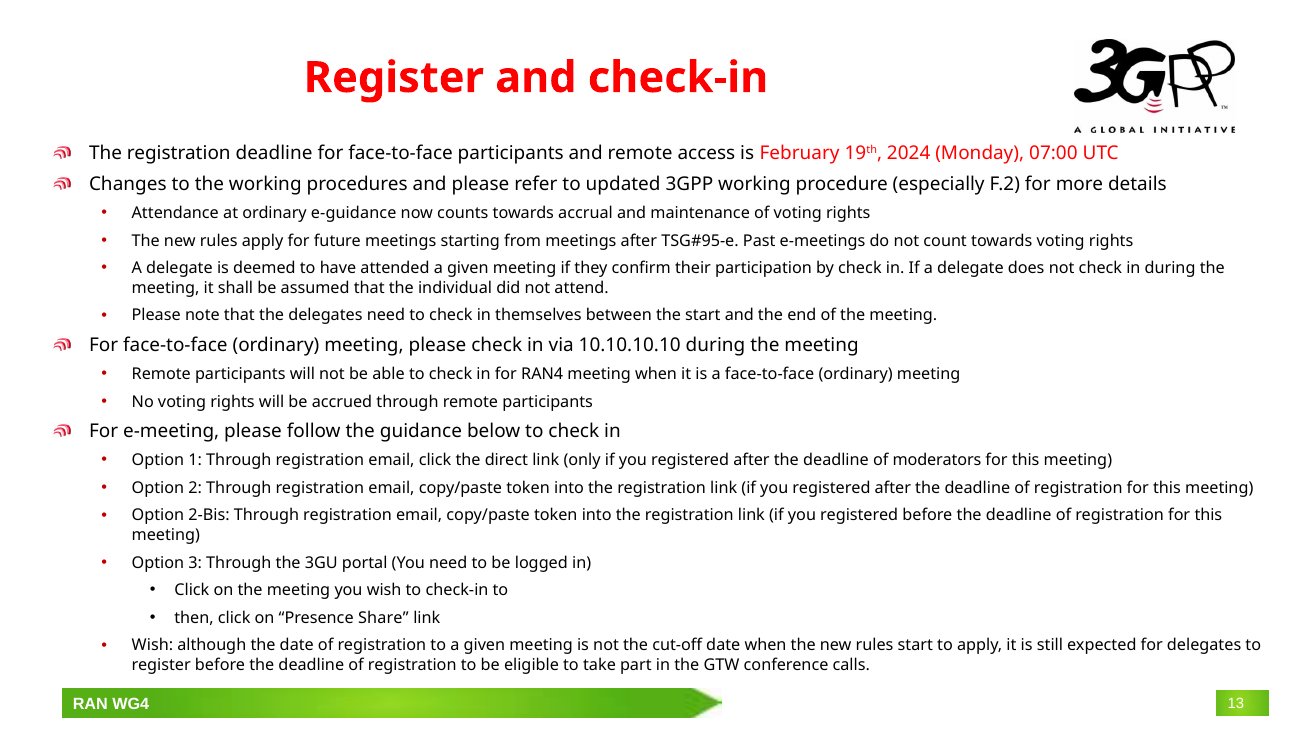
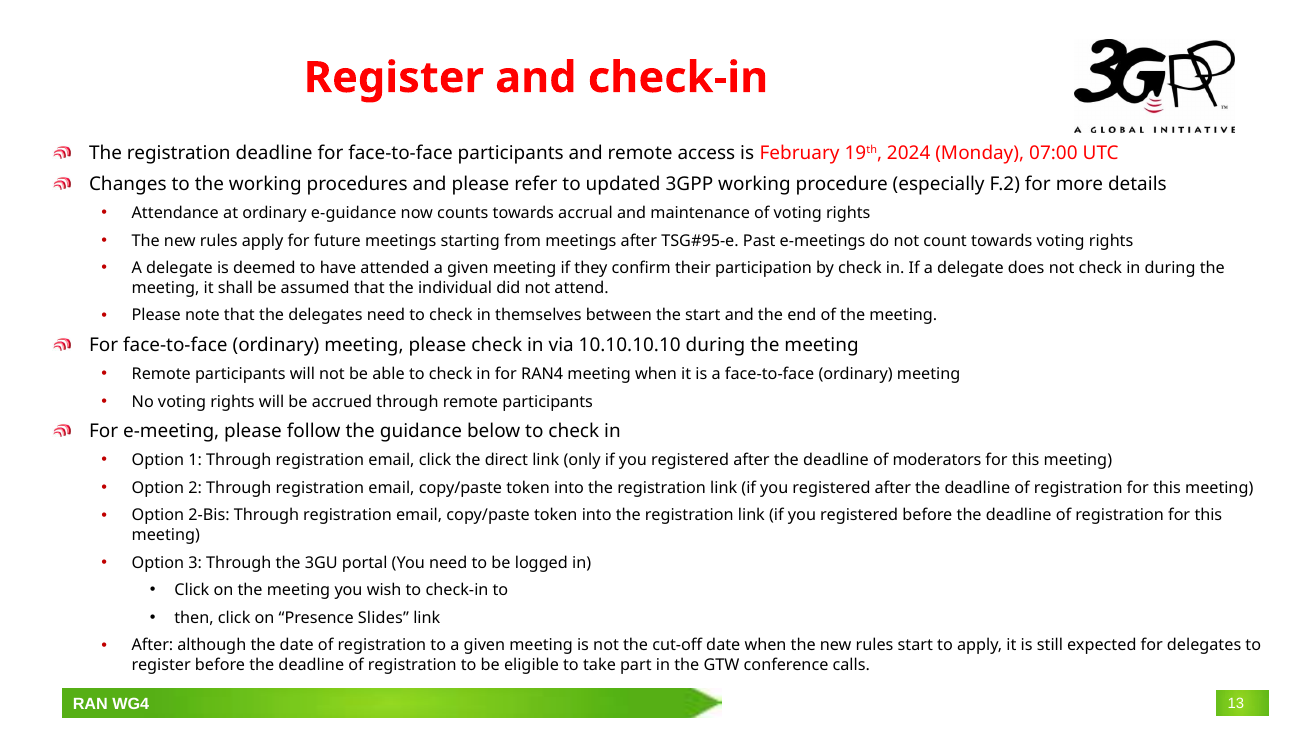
Share: Share -> Slides (383, 618)
Wish: Wish -> After (152, 645)
